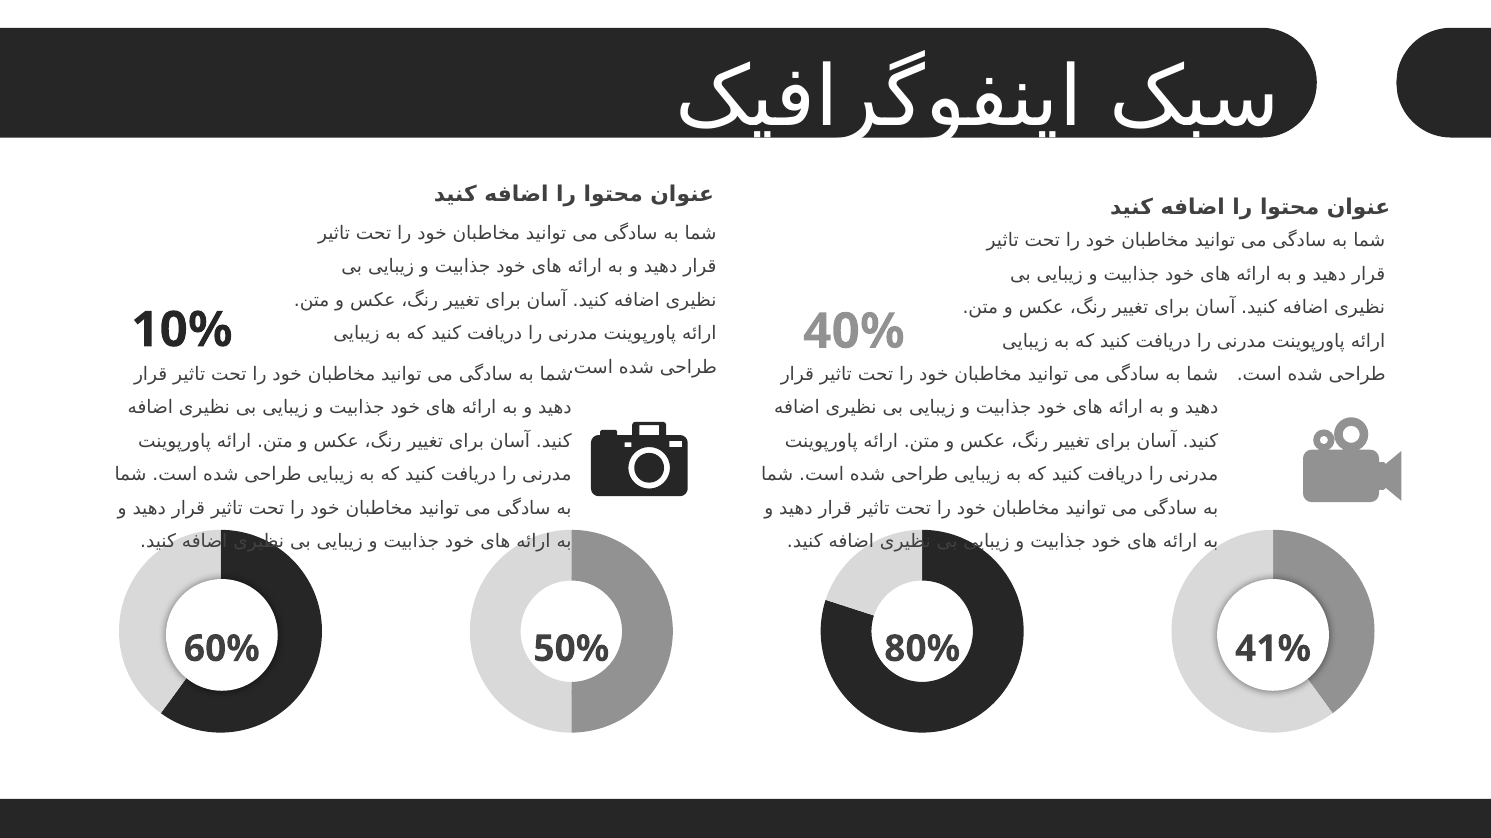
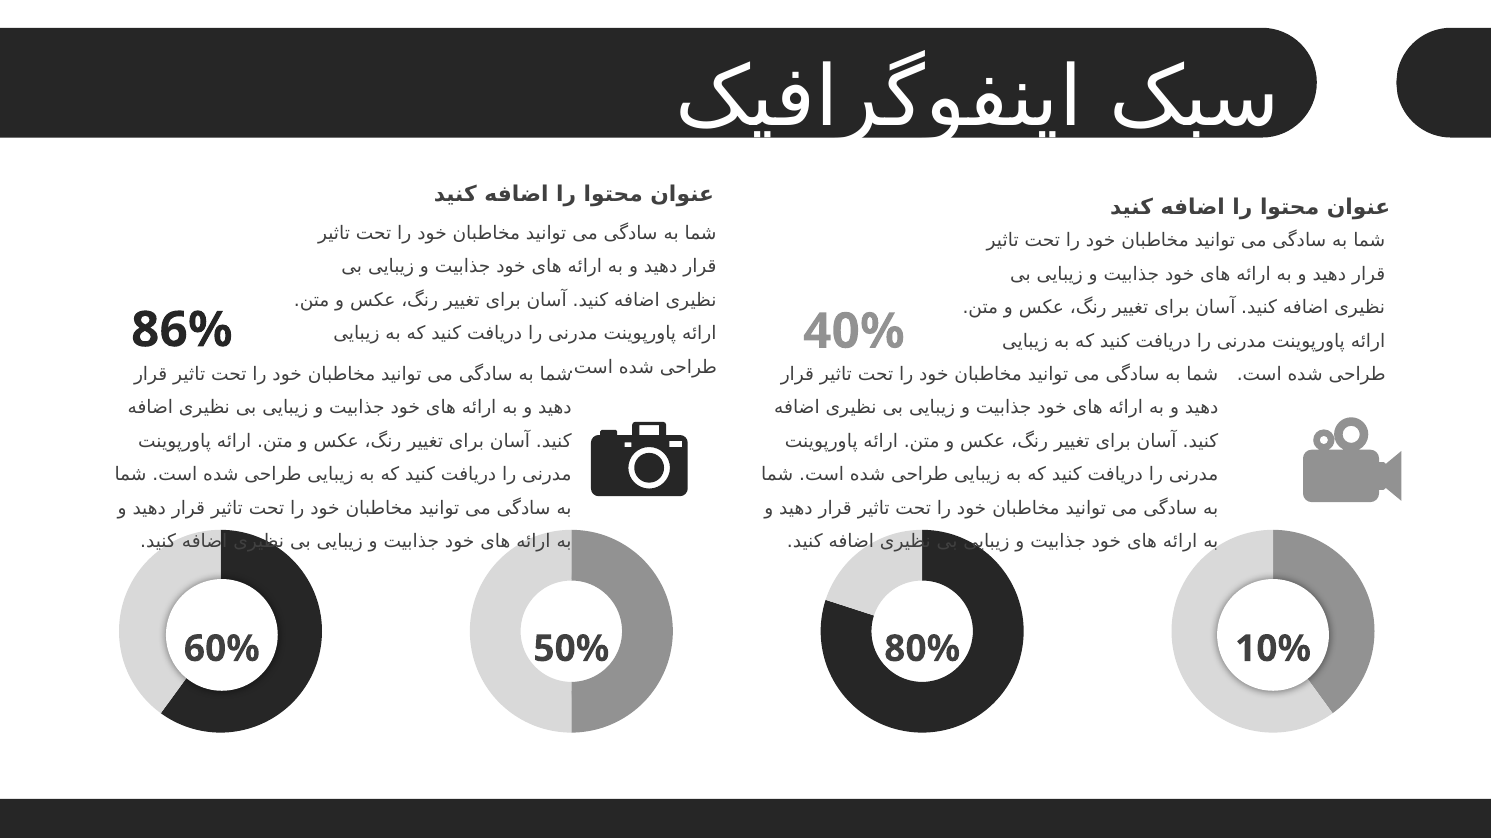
10%: 10% -> 86% (182, 330)
41%: 41% -> 10% (1273, 649)
